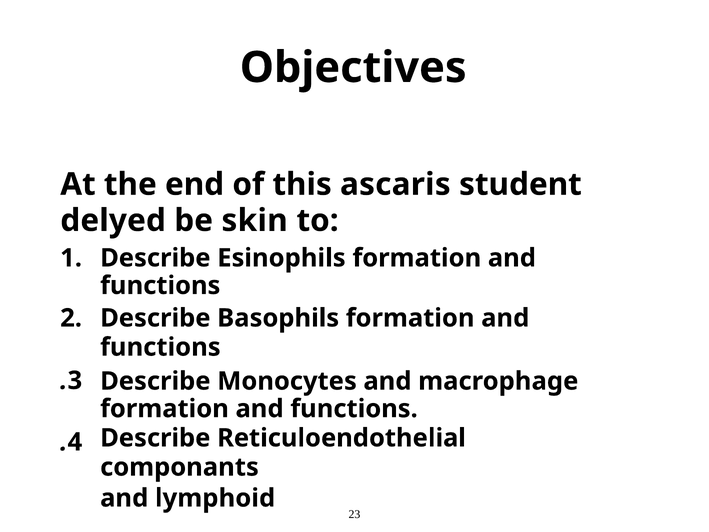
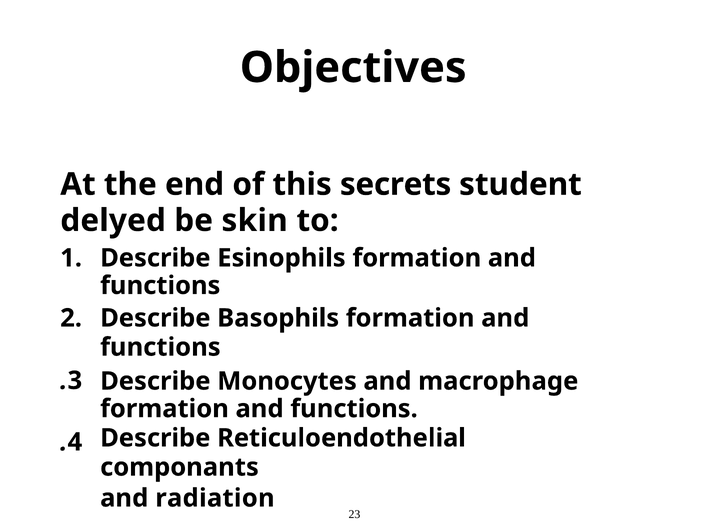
ascaris: ascaris -> secrets (396, 184)
lymphoid: lymphoid -> radiation (215, 498)
